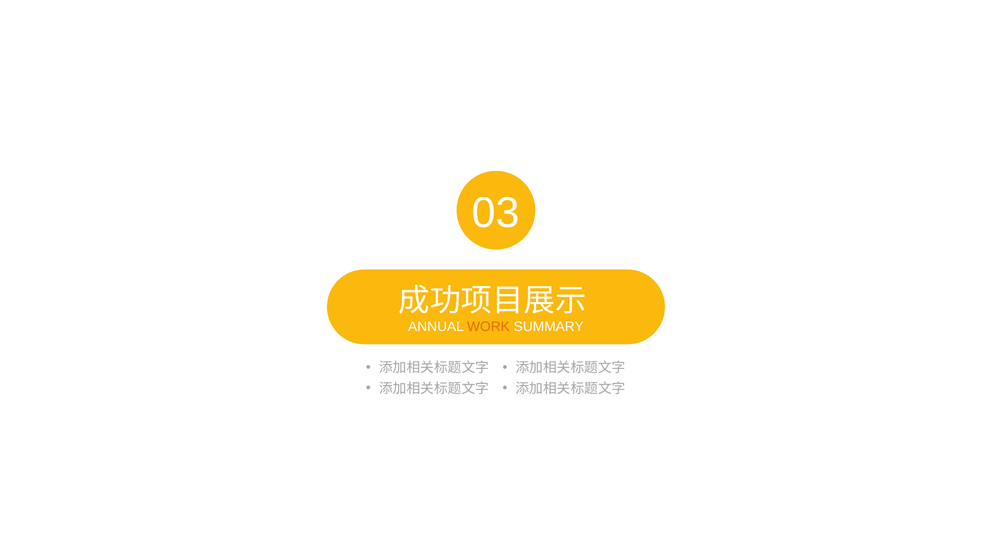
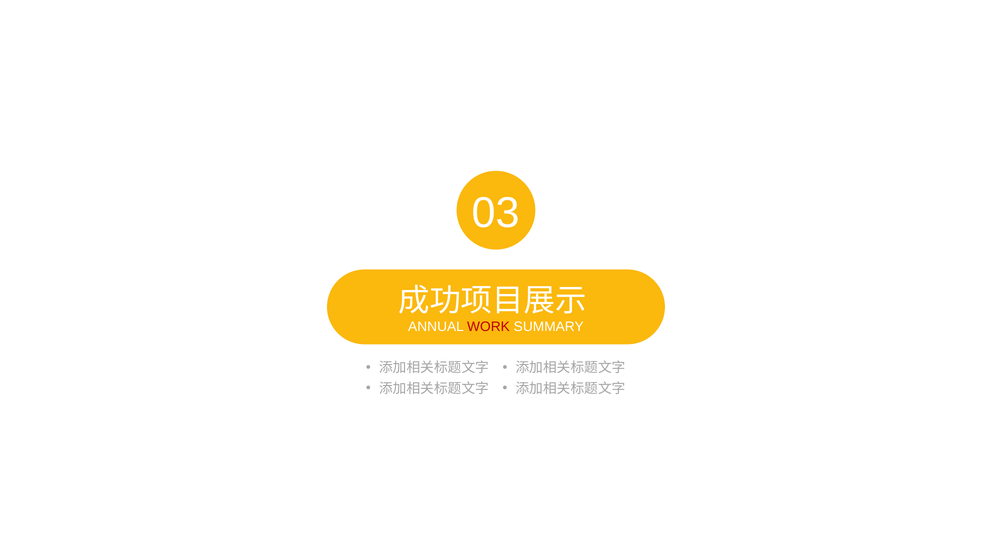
WORK colour: orange -> red (488, 327)
